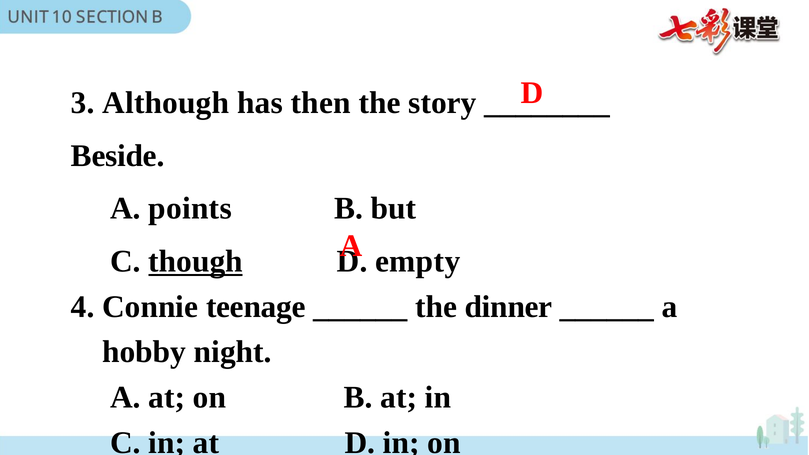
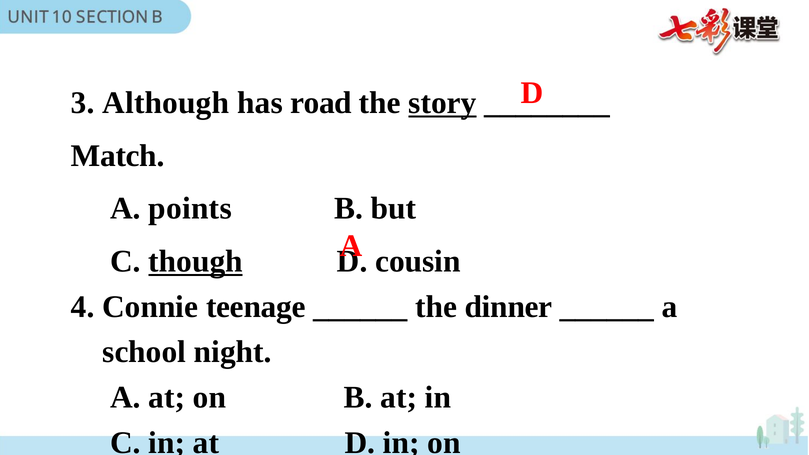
then: then -> road (321, 103)
story underline: none -> present (442, 103)
Beside: Beside -> Match (118, 156)
empty: empty -> cousin (418, 262)
hobby: hobby -> school (144, 352)
